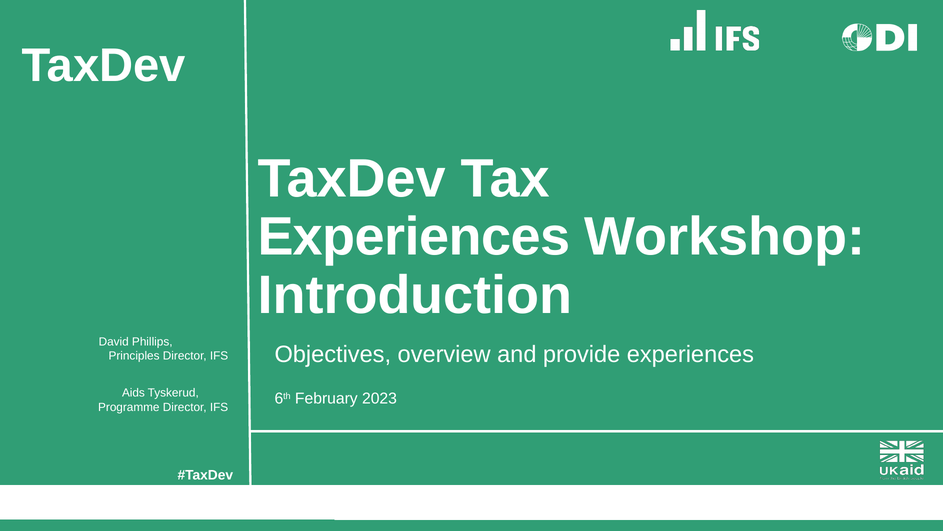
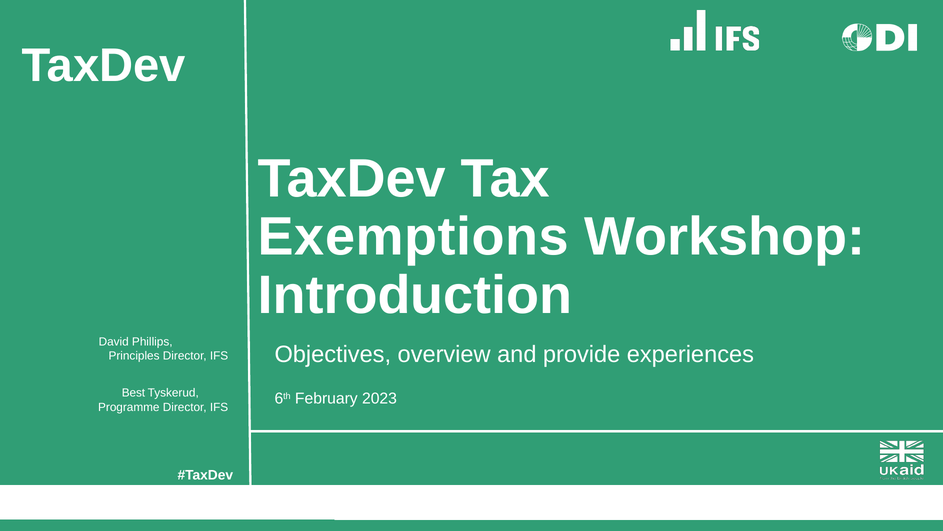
Experiences: Experiences -> Exemptions (413, 237)
Aids: Aids -> Best (133, 393)
